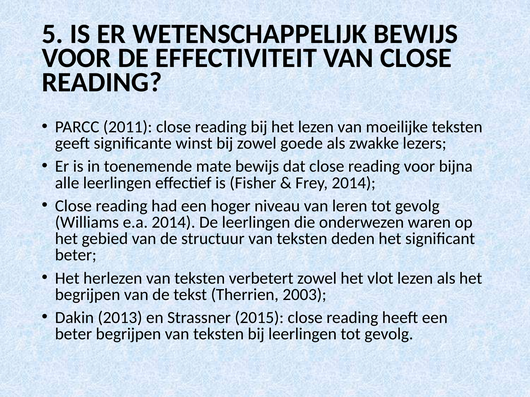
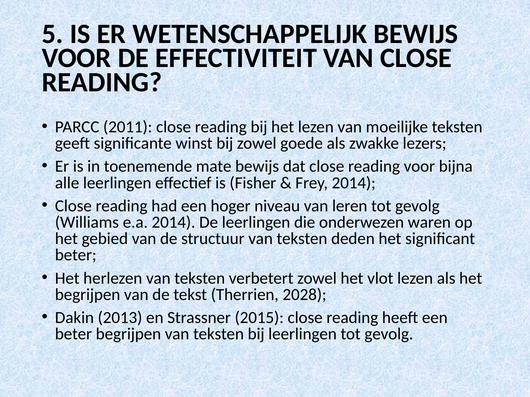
2003: 2003 -> 2028 (305, 295)
